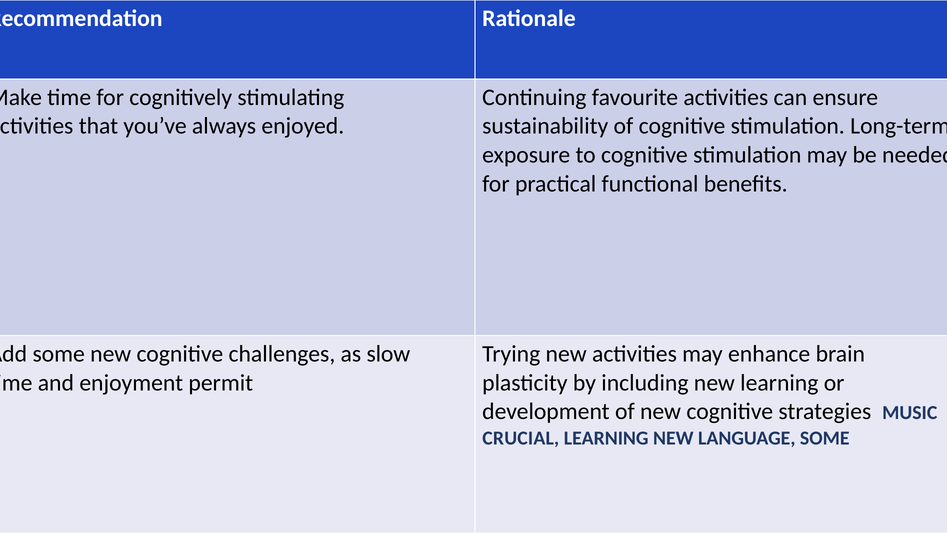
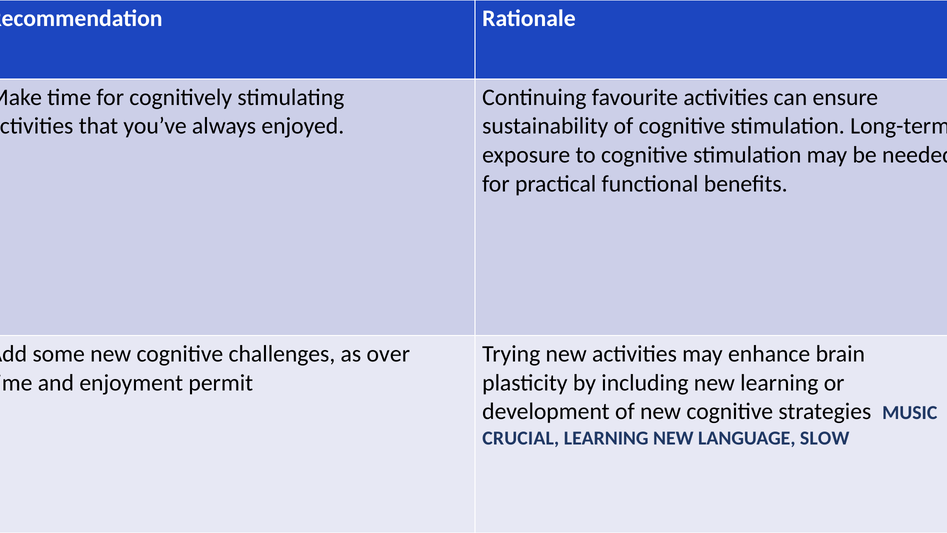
slow: slow -> over (388, 354)
LANGUAGE SOME: SOME -> SLOW (825, 438)
